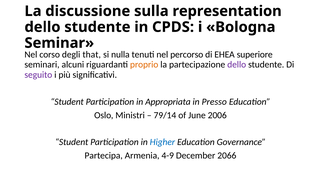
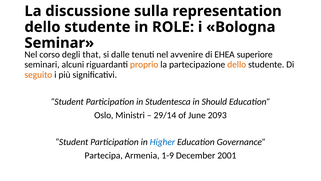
CPDS: CPDS -> ROLE (173, 27)
nulla: nulla -> dalle (120, 54)
percorso: percorso -> avvenire (187, 54)
dello colour: purple -> orange (237, 64)
seguito colour: purple -> orange (38, 74)
Appropriata: Appropriata -> Studentesca (168, 101)
Presso: Presso -> Should (214, 101)
79/14: 79/14 -> 29/14 (165, 115)
2006: 2006 -> 2093 (217, 115)
4-9: 4-9 -> 1-9 (168, 155)
2066: 2066 -> 2001 (227, 155)
